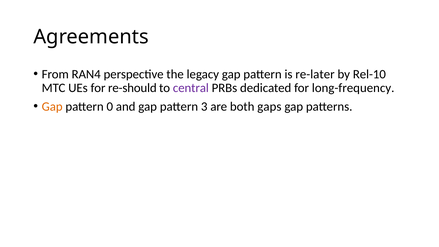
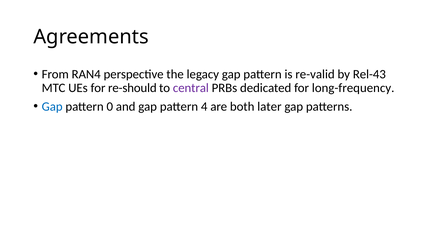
re-later: re-later -> re-valid (315, 74)
Rel-10: Rel-10 -> Rel-43 (369, 74)
Gap colour: orange -> blue (52, 106)
3: 3 -> 4 (204, 106)
gaps: gaps -> later (269, 106)
